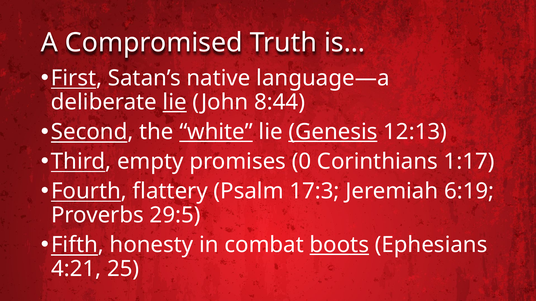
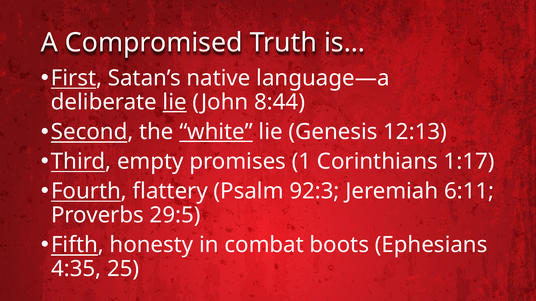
Genesis underline: present -> none (333, 132)
0: 0 -> 1 (301, 162)
17:3: 17:3 -> 92:3 (315, 191)
6:19: 6:19 -> 6:11 (469, 191)
boots underline: present -> none (339, 245)
4:21: 4:21 -> 4:35 (76, 269)
